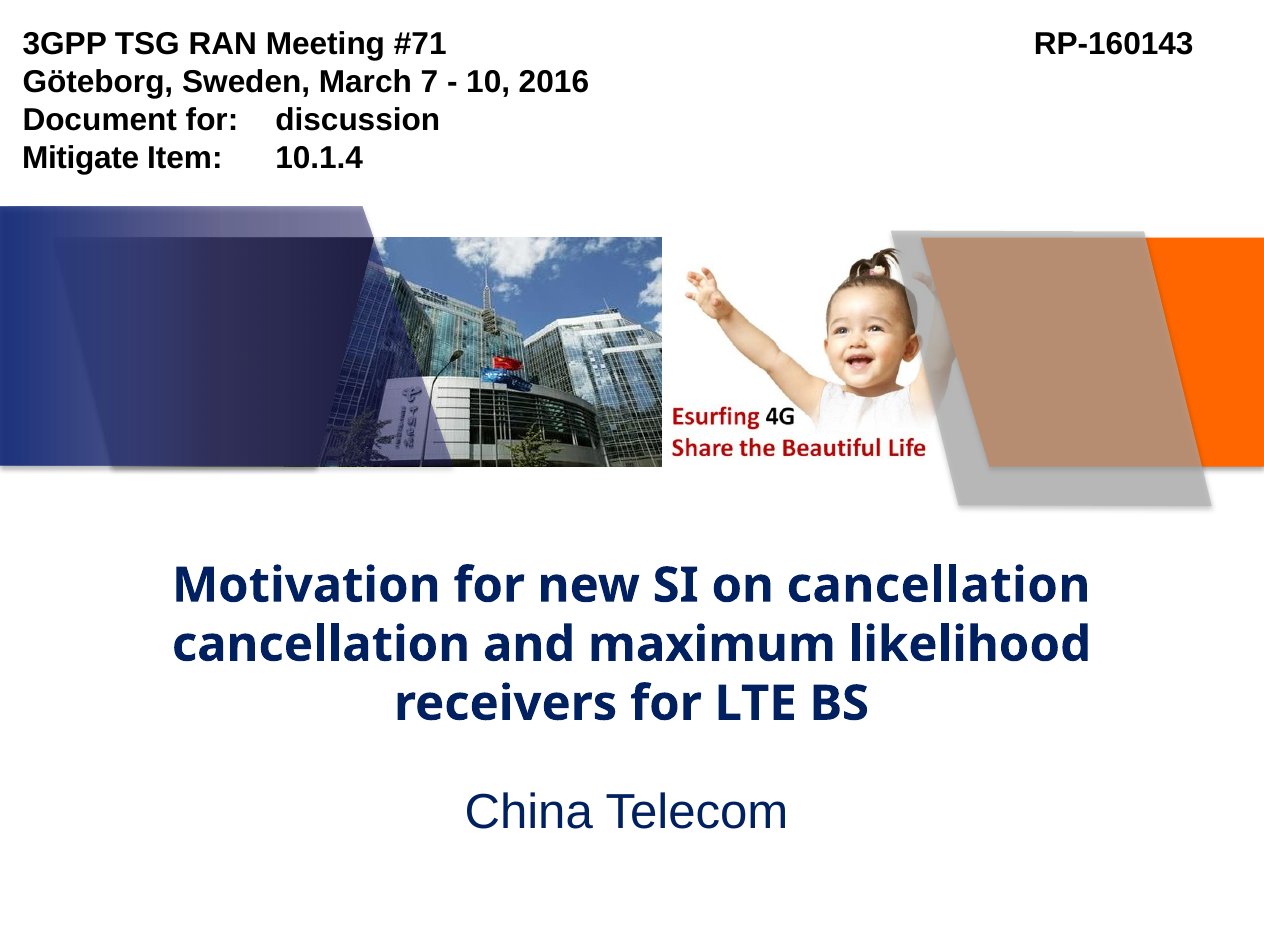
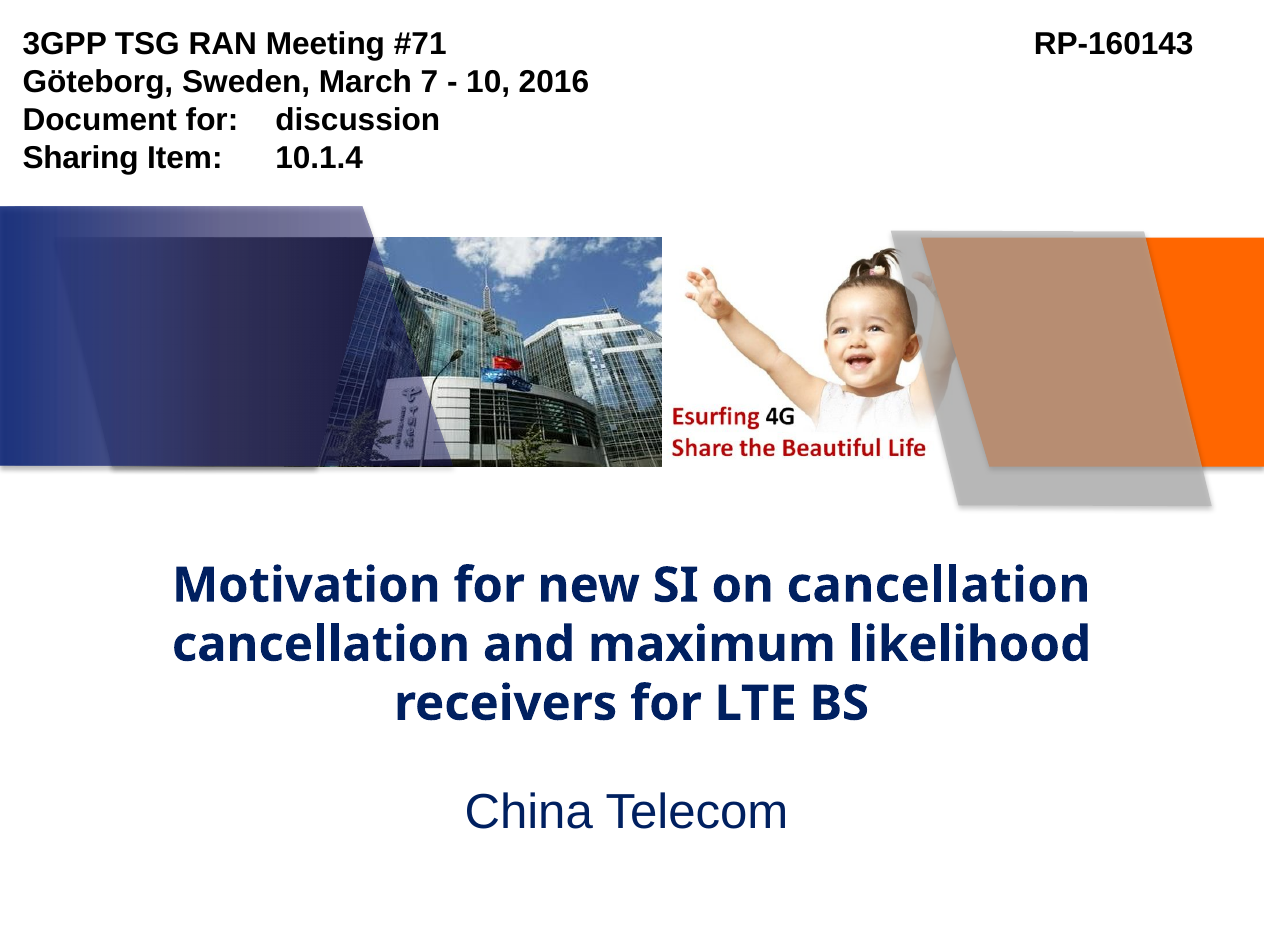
Mitigate: Mitigate -> Sharing (81, 158)
